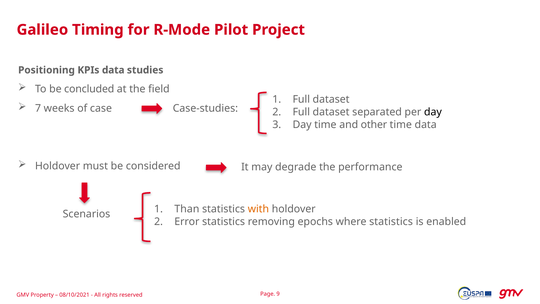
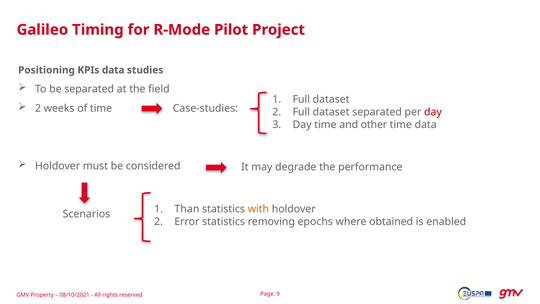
be concluded: concluded -> separated (89, 89)
7: 7 -> 2 (38, 108)
of case: case -> time (101, 108)
day colour: black -> red (433, 112)
where statistics: statistics -> obtained (391, 222)
